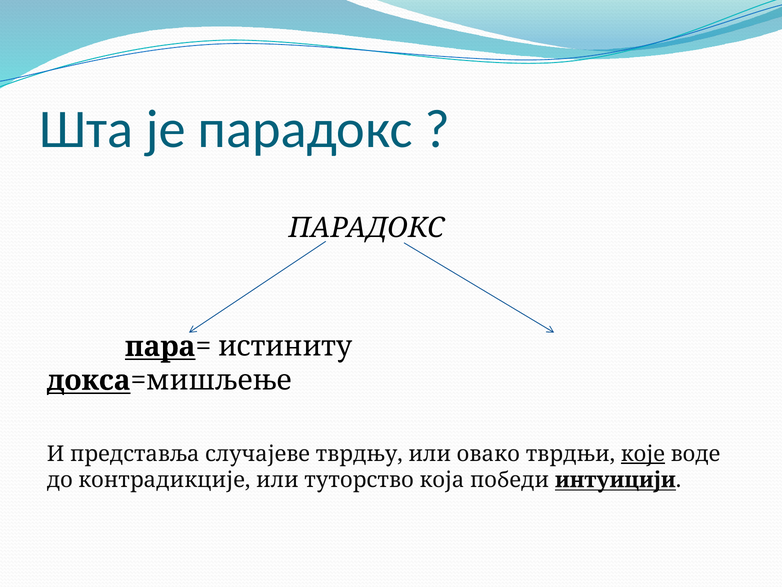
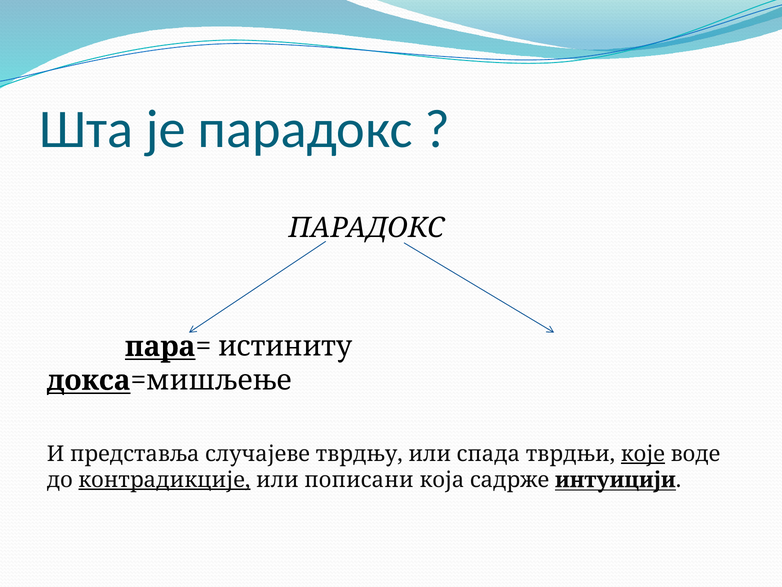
овако: овако -> спада (488, 453)
контрадикције underline: none -> present (164, 480)
туторство: туторство -> пописани (359, 480)
победи: победи -> садрже (510, 480)
